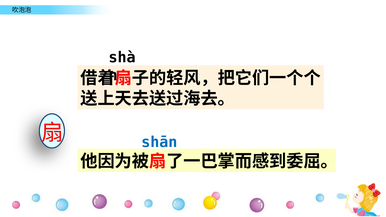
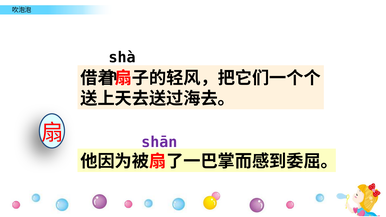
shān colour: blue -> purple (159, 142)
